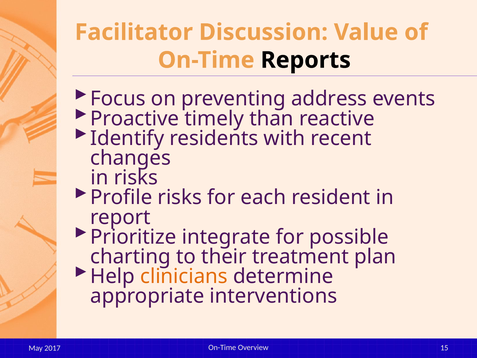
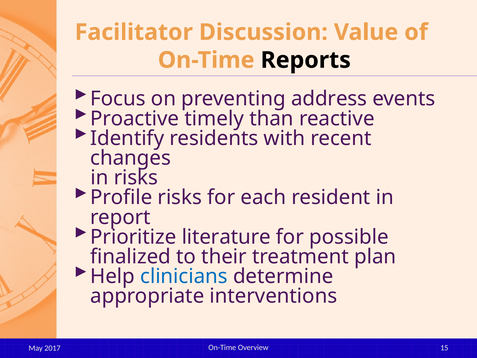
integrate: integrate -> literature (226, 237)
charting: charting -> finalized (131, 257)
clinicians colour: orange -> blue (184, 276)
